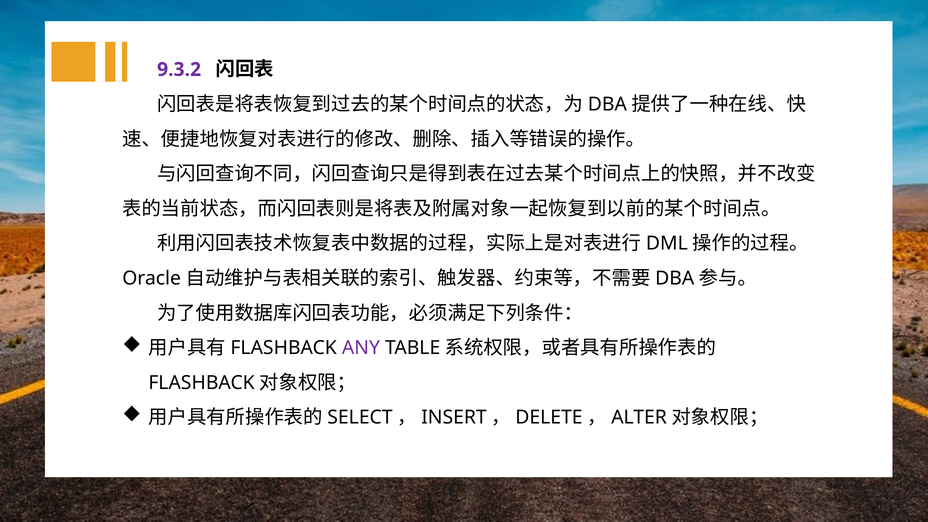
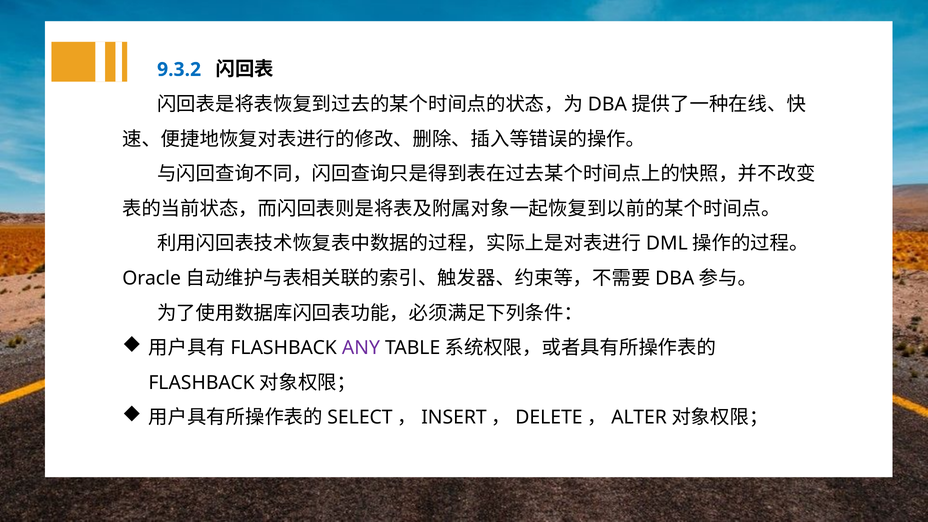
9.3.2 colour: purple -> blue (179, 70)
